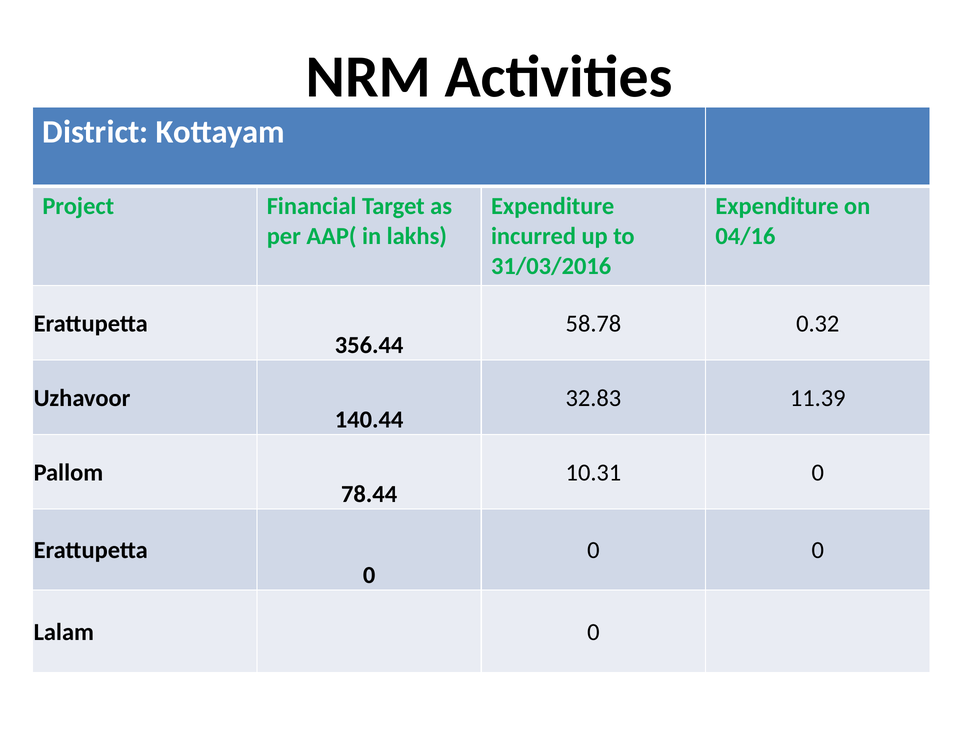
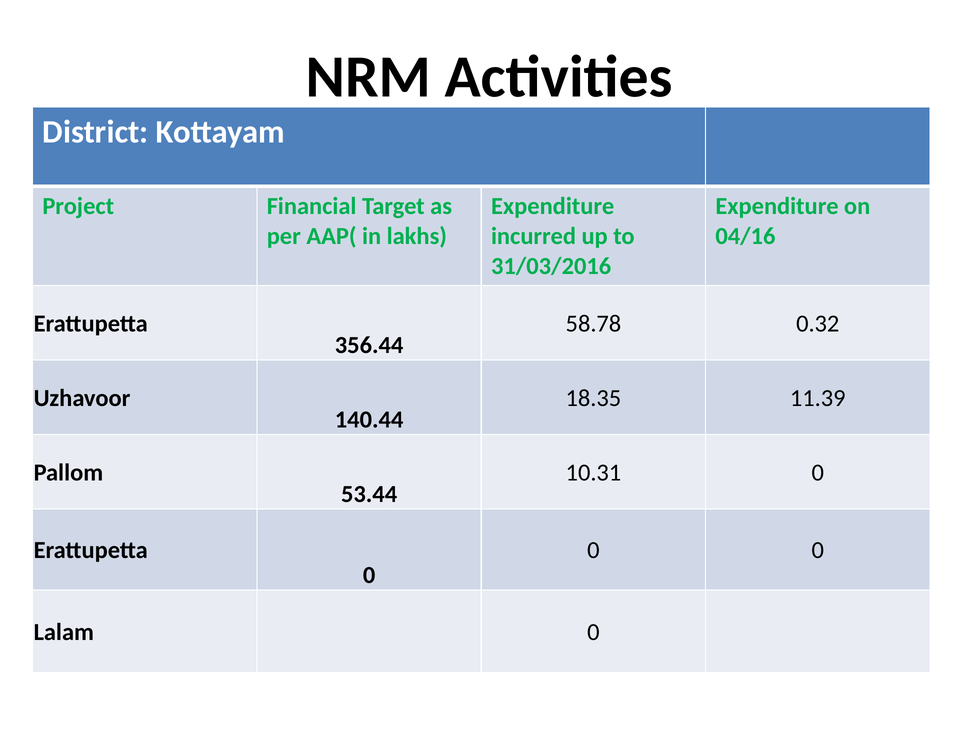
32.83: 32.83 -> 18.35 (593, 398)
78.44: 78.44 -> 53.44 (369, 494)
